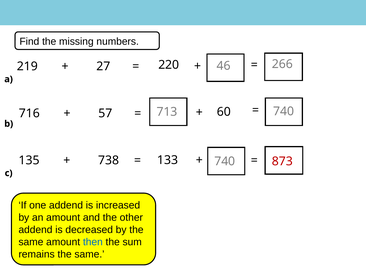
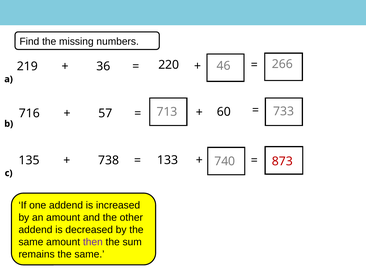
27: 27 -> 36 (103, 66)
713 740: 740 -> 733 (284, 111)
then colour: blue -> purple (93, 241)
